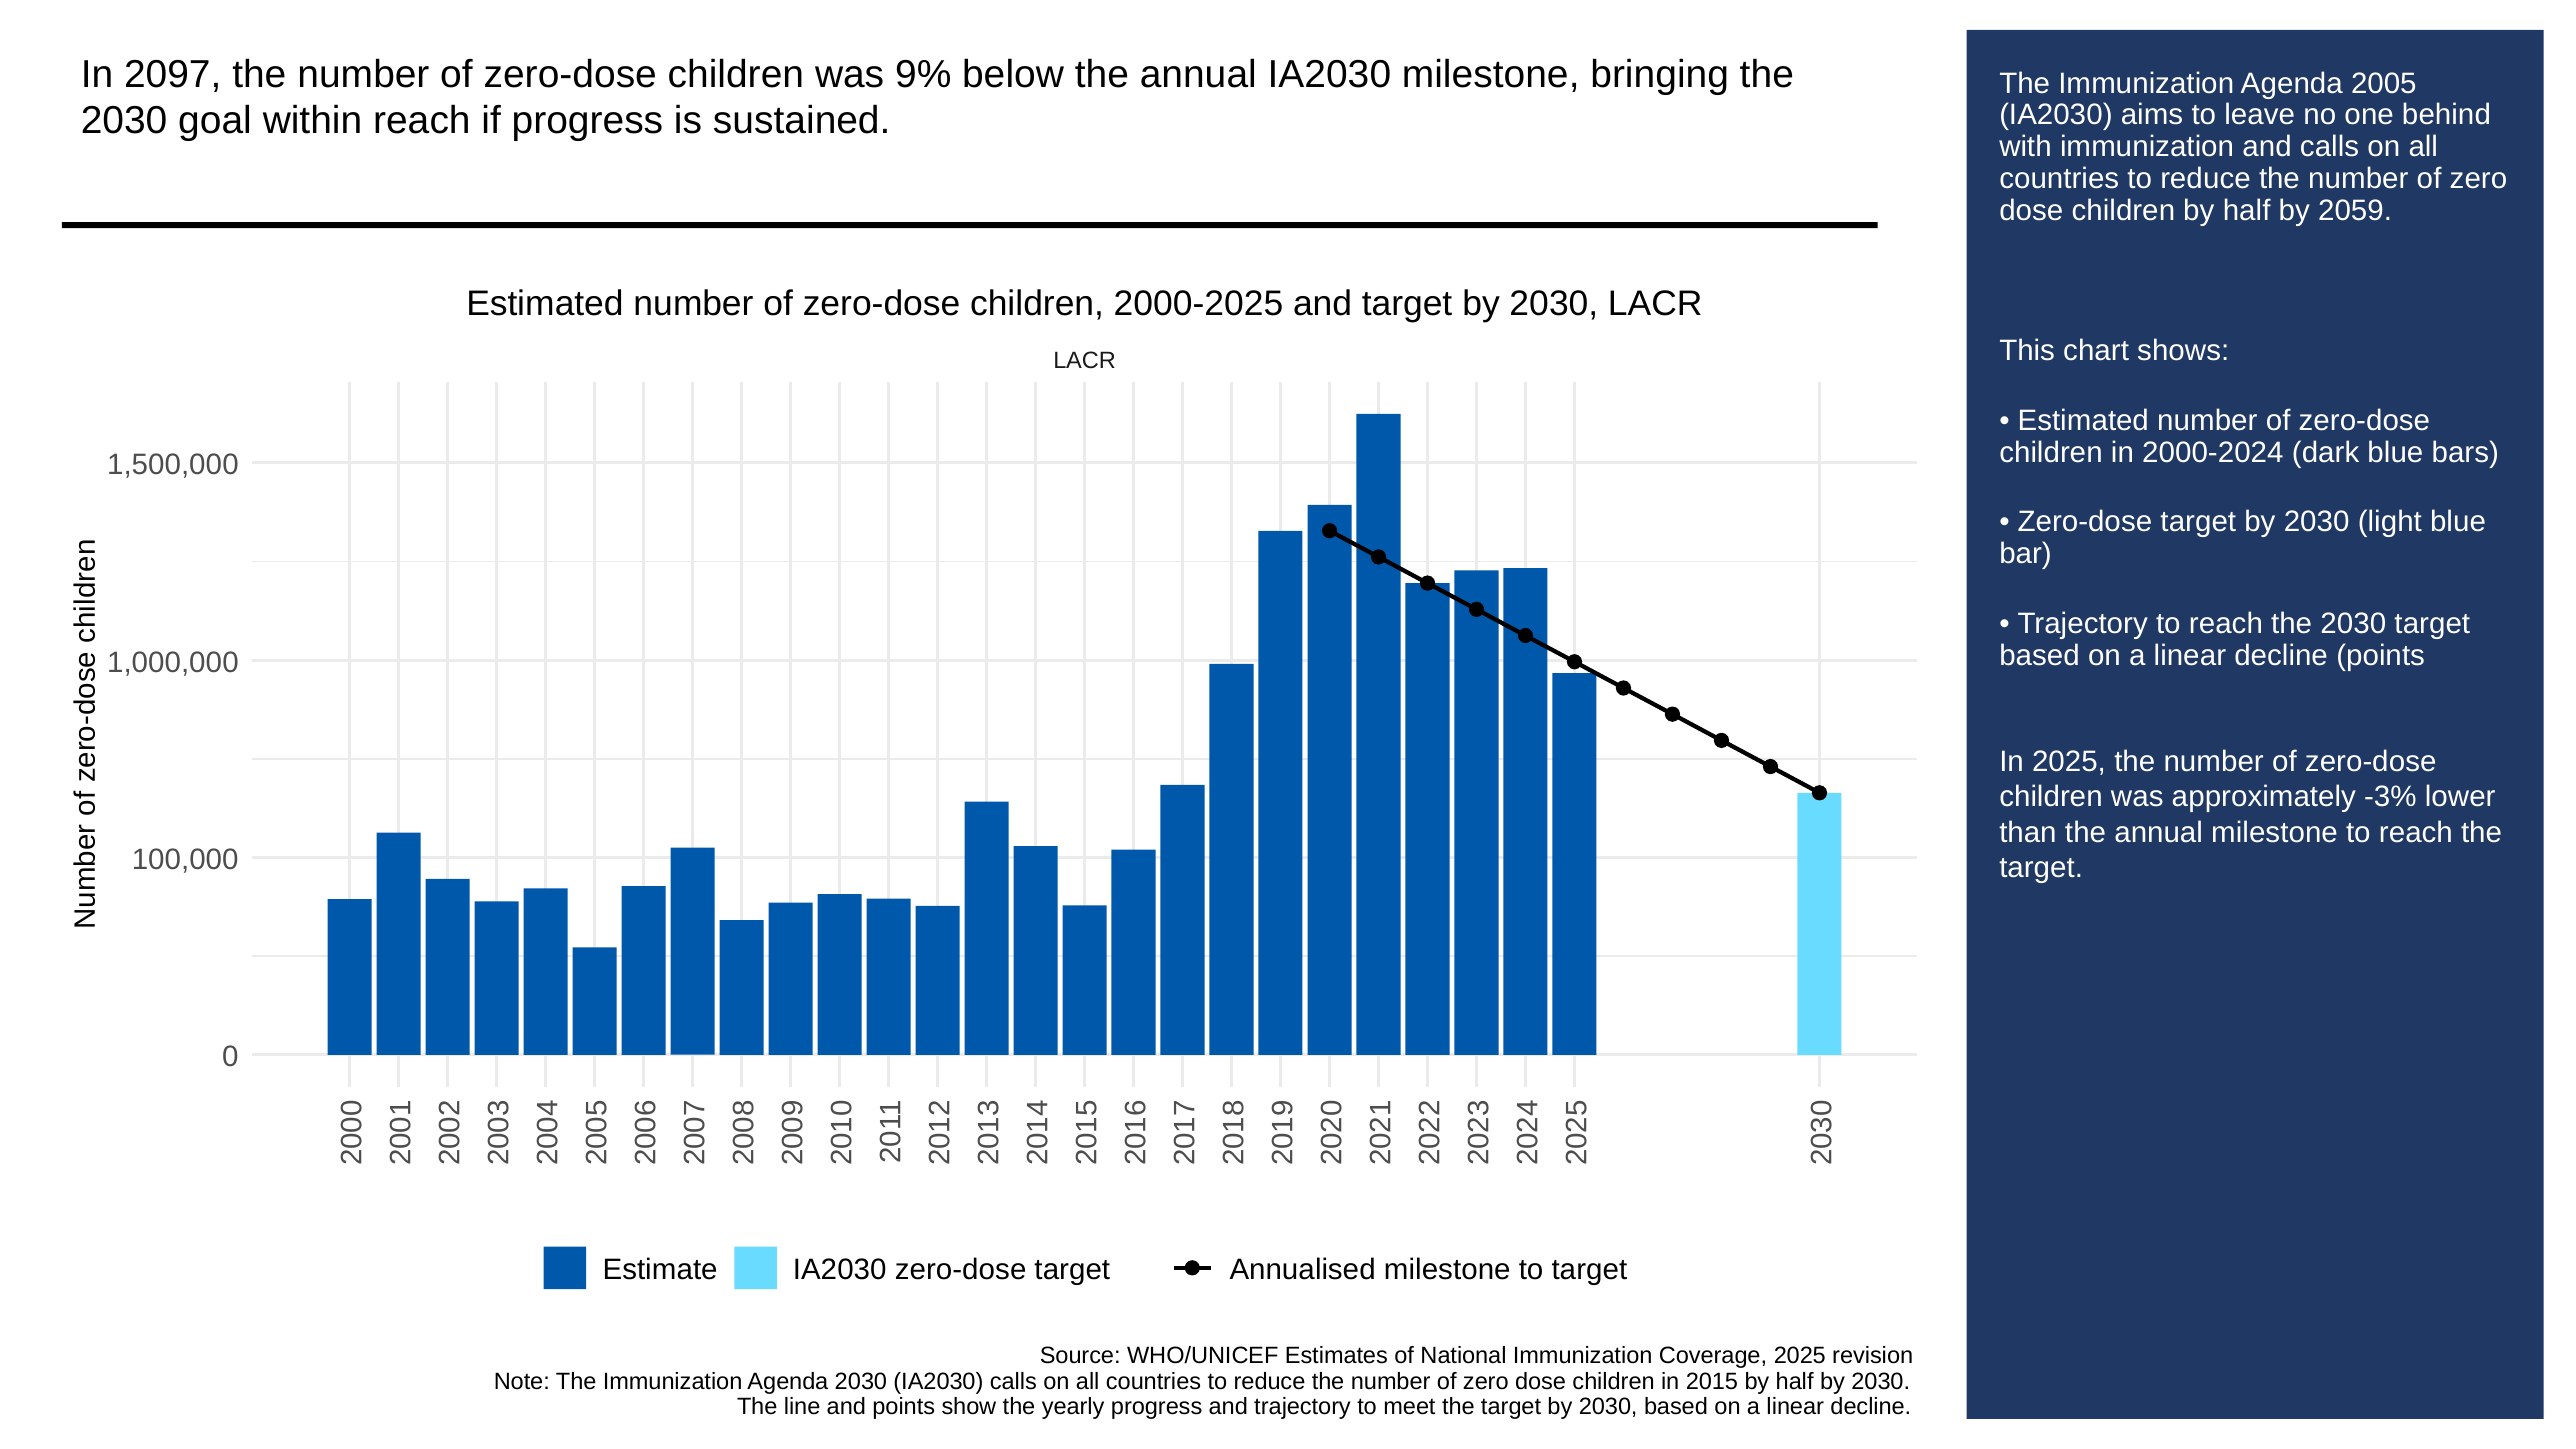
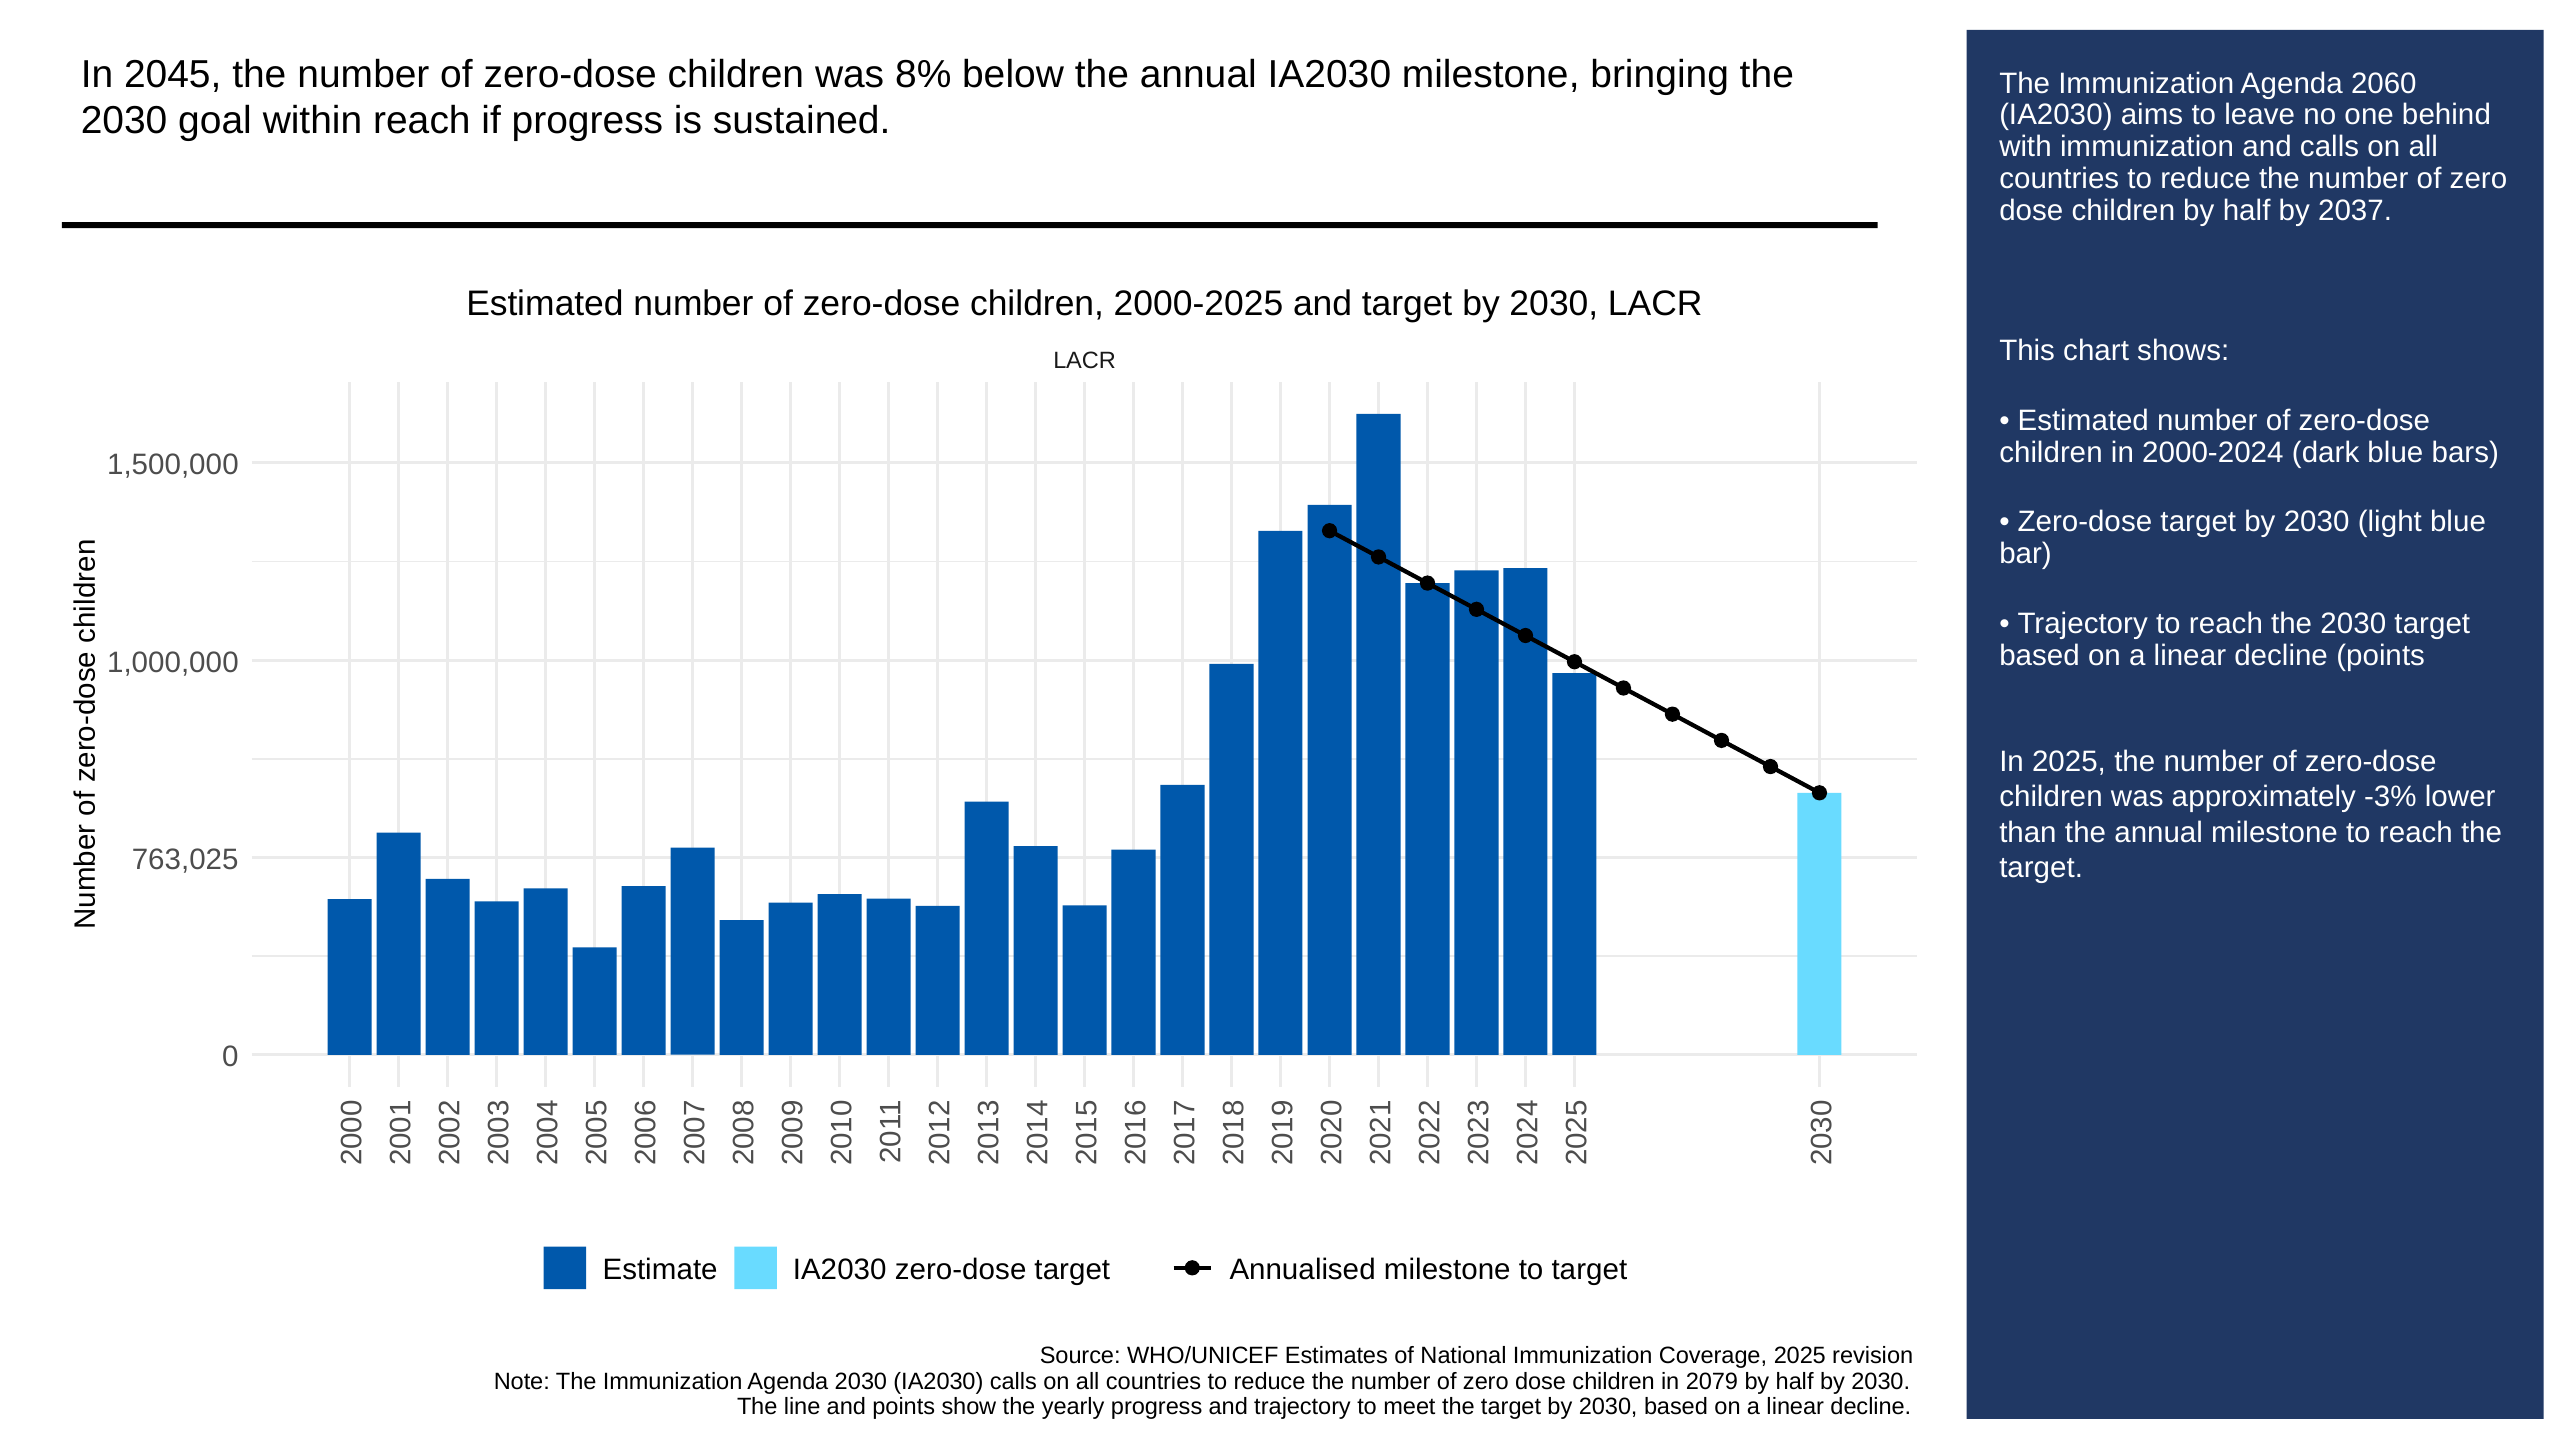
2097: 2097 -> 2045 (173, 74)
9%: 9% -> 8% (923, 74)
2005: 2005 -> 2060 (2384, 83)
2059: 2059 -> 2037 (2355, 211)
100,000: 100,000 -> 763,025 (185, 860)
2015: 2015 -> 2079 (1712, 1381)
